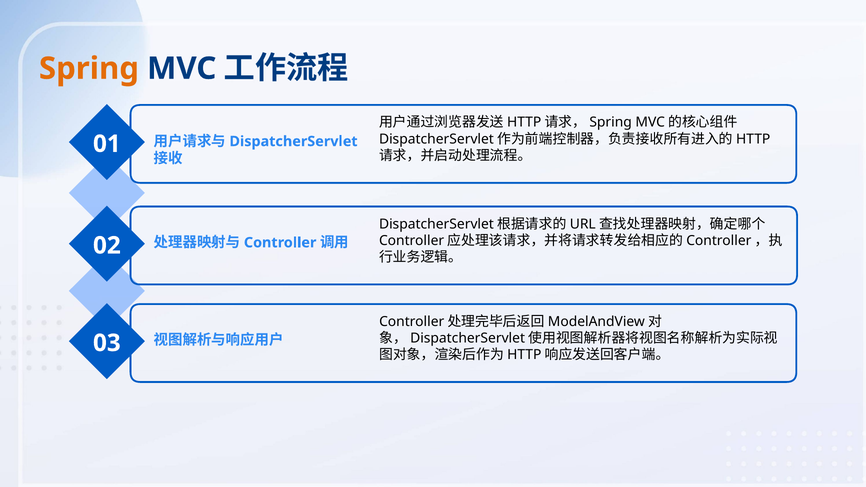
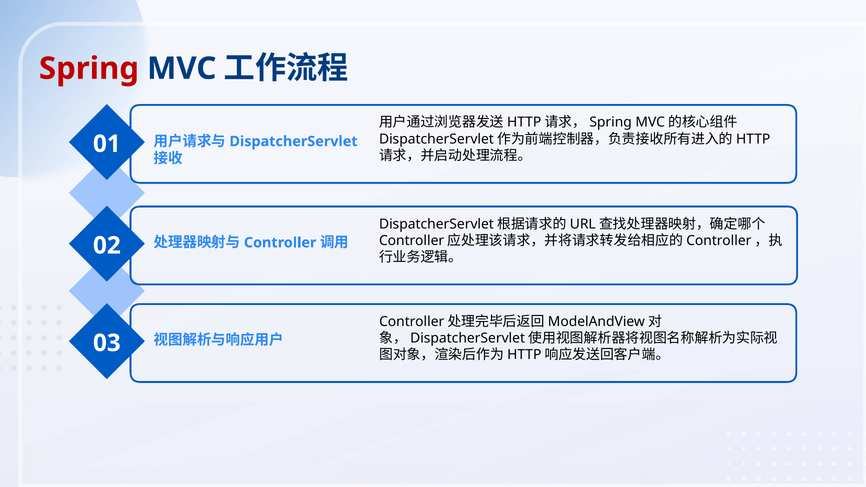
Spring colour: orange -> red (89, 69)
